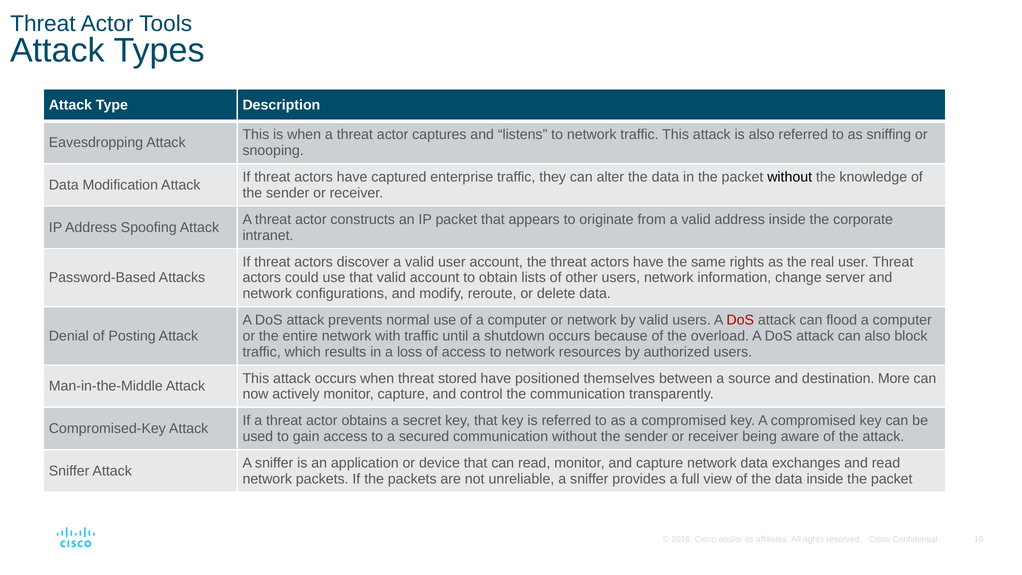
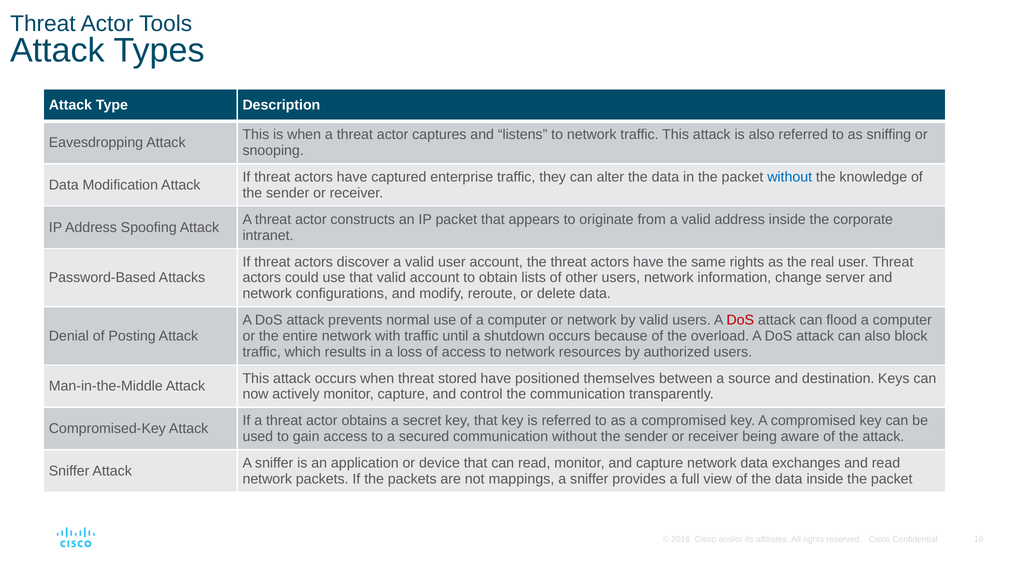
without colour: black -> blue (790, 177)
More: More -> Keys (894, 378)
unreliable: unreliable -> mappings (521, 479)
